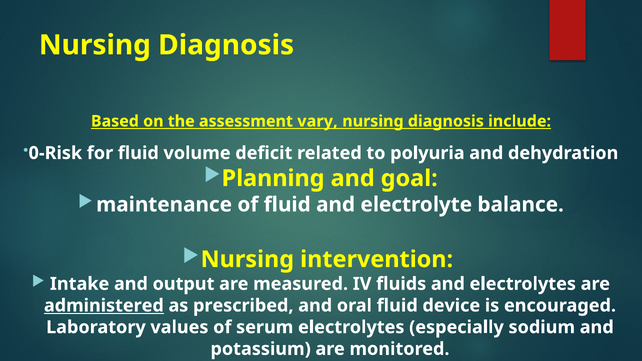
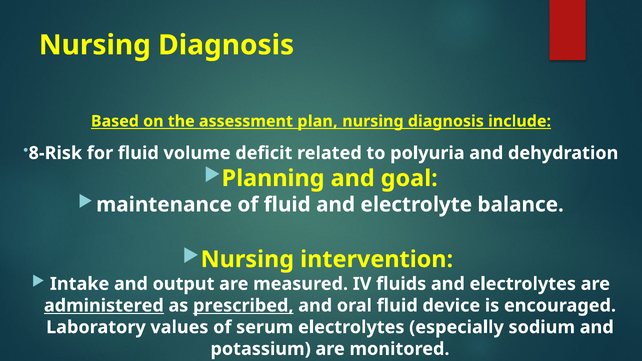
vary: vary -> plan (318, 121)
0-Risk: 0-Risk -> 8-Risk (55, 153)
prescribed underline: none -> present (243, 306)
